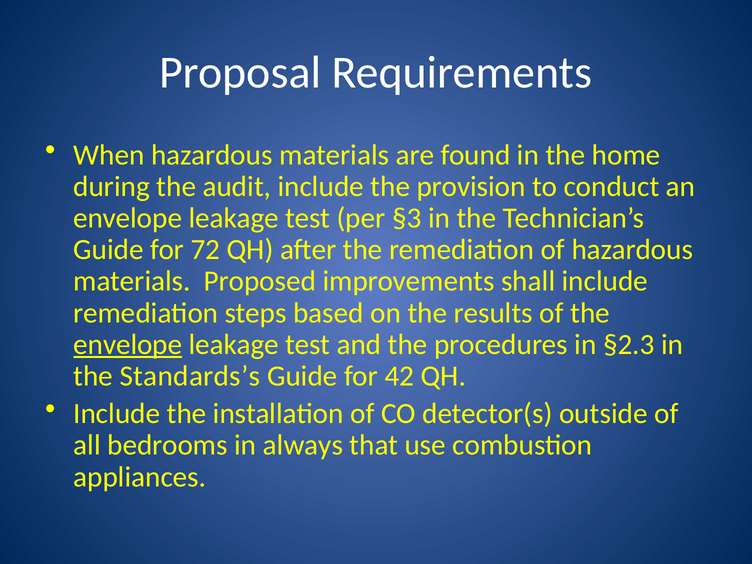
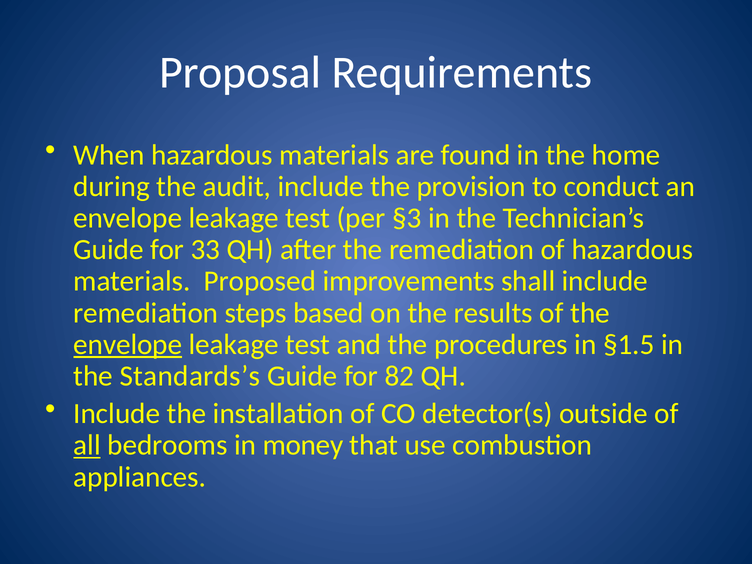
72: 72 -> 33 (205, 250)
§2.3: §2.3 -> §1.5 (629, 344)
42: 42 -> 82 (399, 376)
all underline: none -> present (87, 445)
always: always -> money (303, 445)
